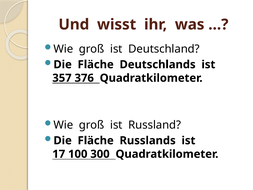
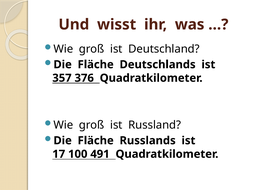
300: 300 -> 491 (100, 154)
